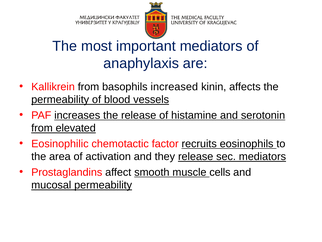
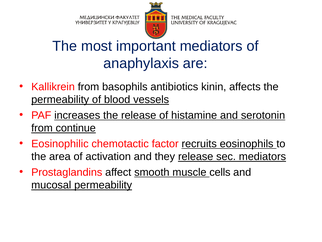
increased: increased -> antibiotics (174, 87)
elevated: elevated -> continue (76, 128)
